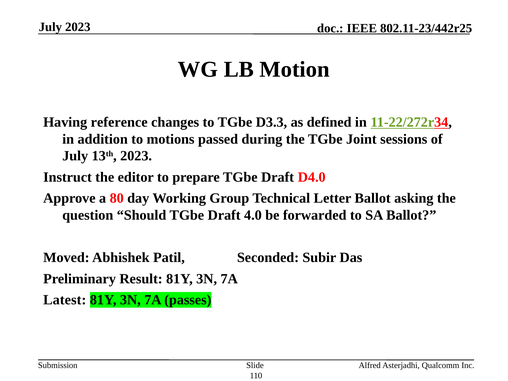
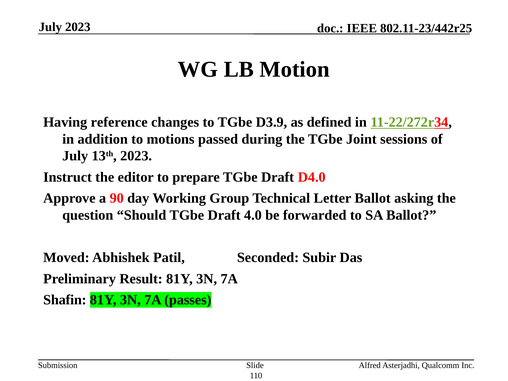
D3.3: D3.3 -> D3.9 (271, 122)
80: 80 -> 90 (117, 198)
Latest: Latest -> Shafin (65, 300)
